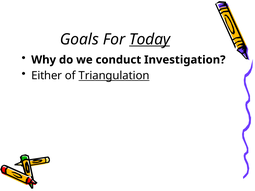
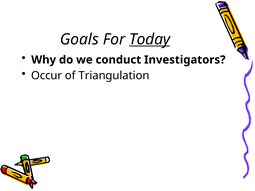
Investigation: Investigation -> Investigators (185, 60)
Either: Either -> Occur (47, 76)
Triangulation underline: present -> none (114, 76)
